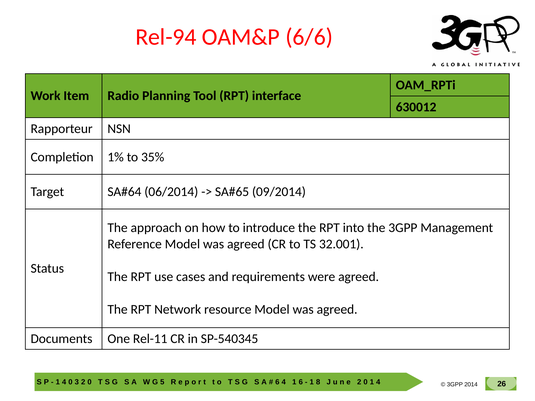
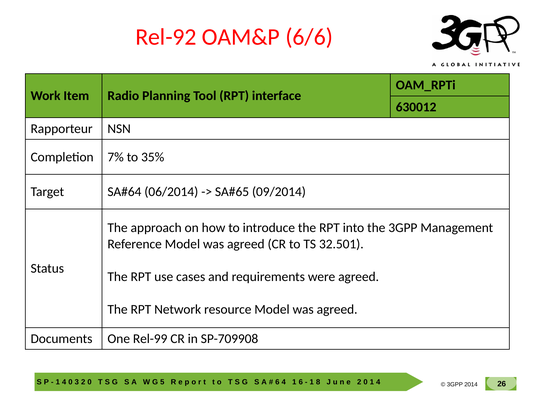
Rel-94: Rel-94 -> Rel-92 (166, 37)
1%: 1% -> 7% (116, 157)
32.001: 32.001 -> 32.501 (341, 244)
Rel-11: Rel-11 -> Rel-99 (150, 339)
SP-540345: SP-540345 -> SP-709908 (230, 339)
